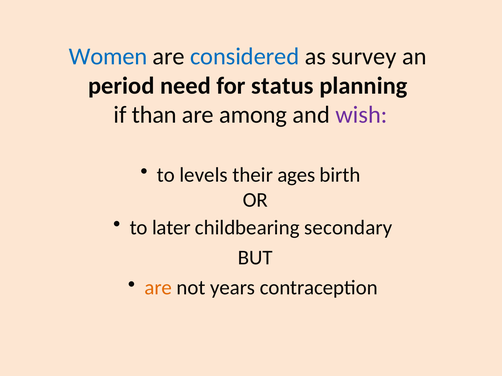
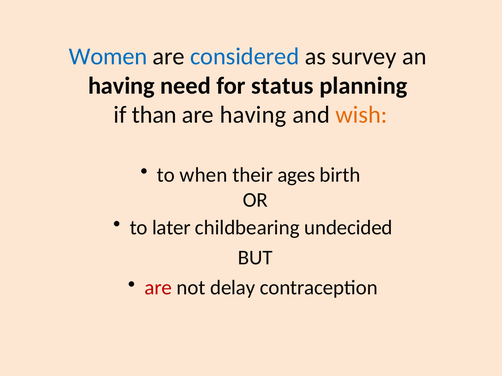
period: period -> having (121, 86)
are among: among -> having (253, 115)
wish colour: purple -> orange (361, 115)
levels: levels -> when (204, 175)
secondary: secondary -> undecided (348, 228)
are colour: orange -> red (158, 288)
years: years -> delay (233, 288)
